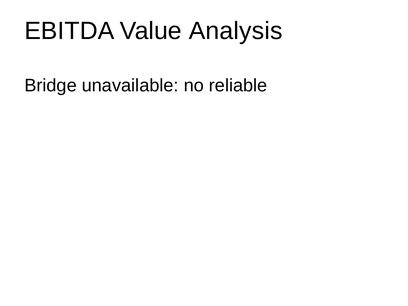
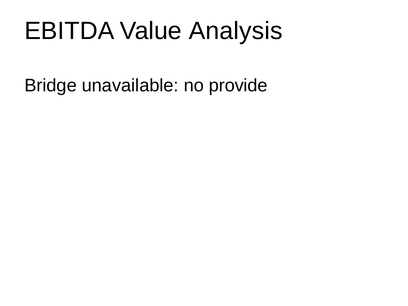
reliable: reliable -> provide (238, 86)
